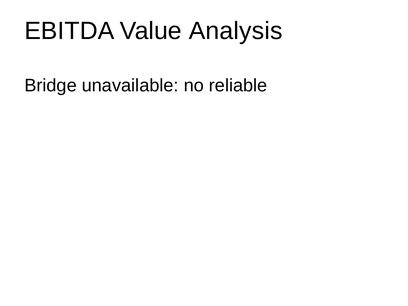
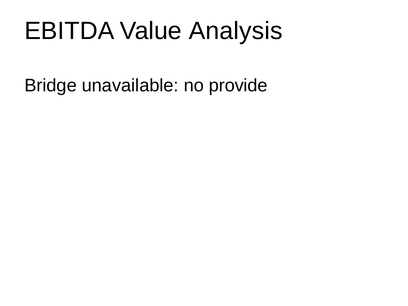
reliable: reliable -> provide (238, 86)
